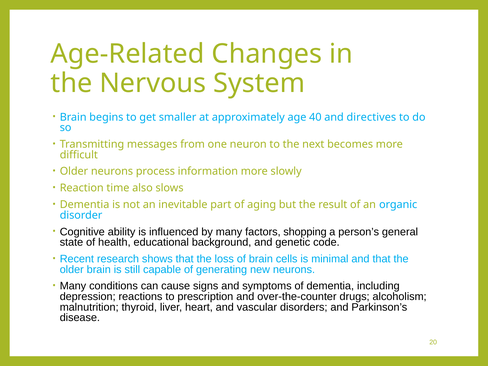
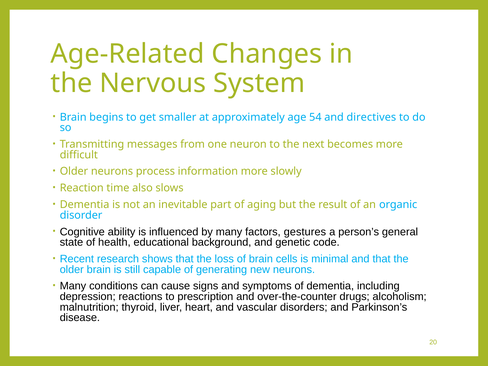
40: 40 -> 54 (315, 117)
shopping: shopping -> gestures (305, 232)
